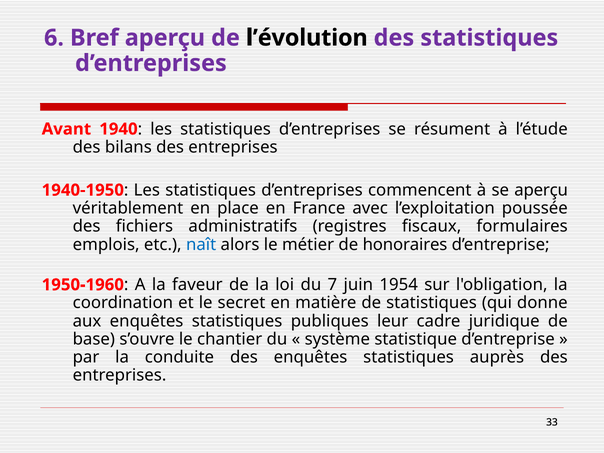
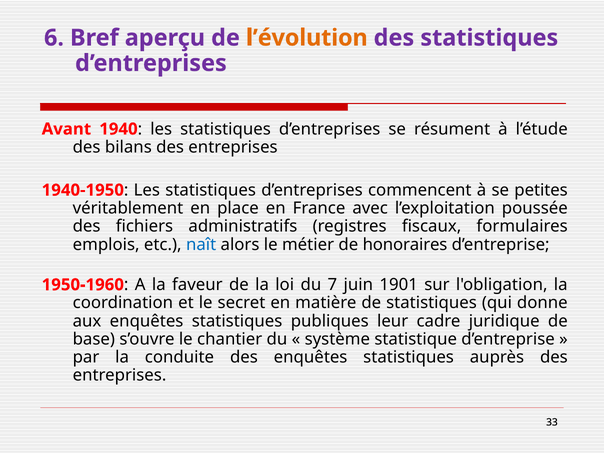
l’évolution colour: black -> orange (307, 38)
se aperçu: aperçu -> petites (541, 190)
1954: 1954 -> 1901 (399, 285)
